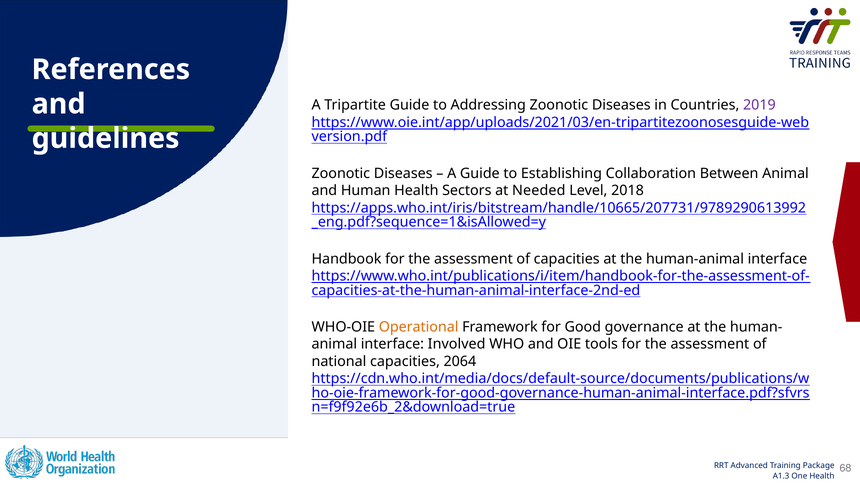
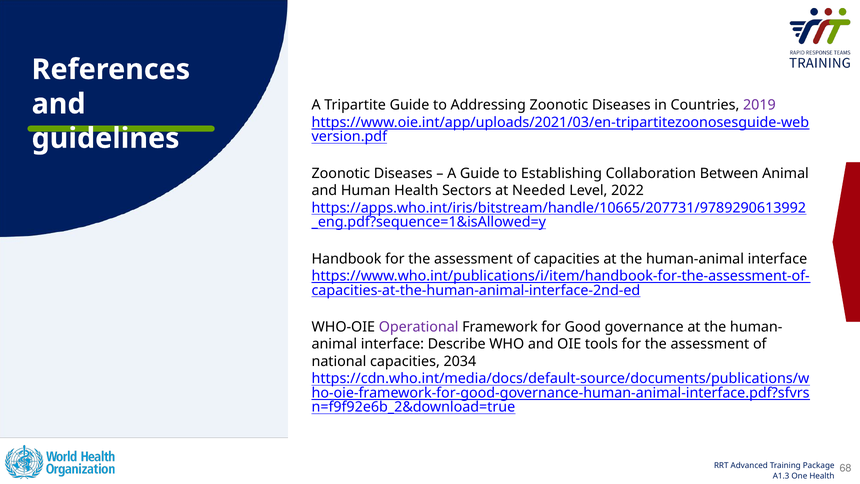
2018: 2018 -> 2022 (628, 191)
Operational colour: orange -> purple (419, 327)
Involved: Involved -> Describe (457, 344)
2064: 2064 -> 2034 (460, 361)
